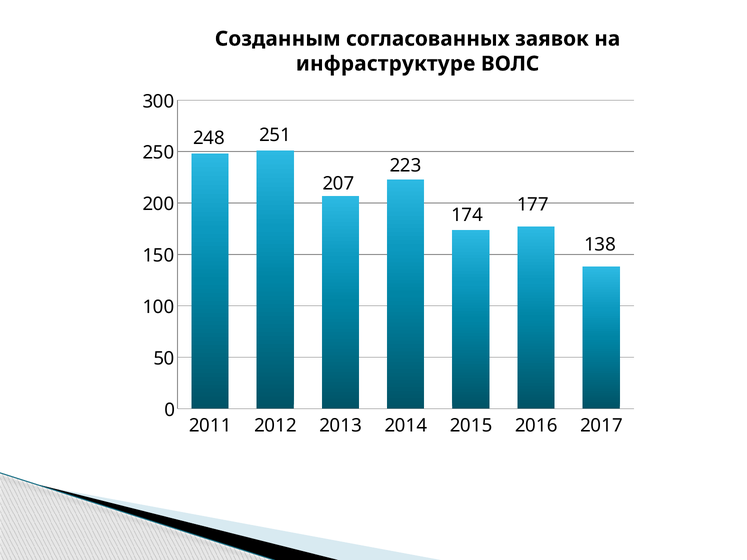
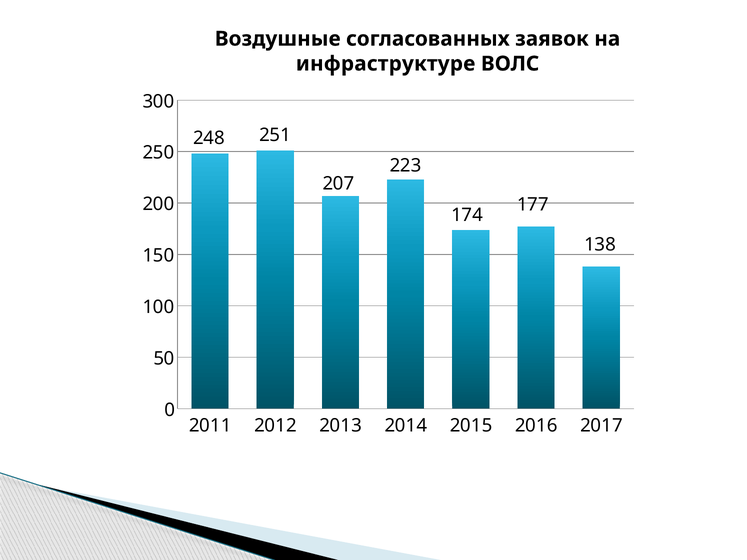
Созданным: Созданным -> Воздушные (278, 39)
